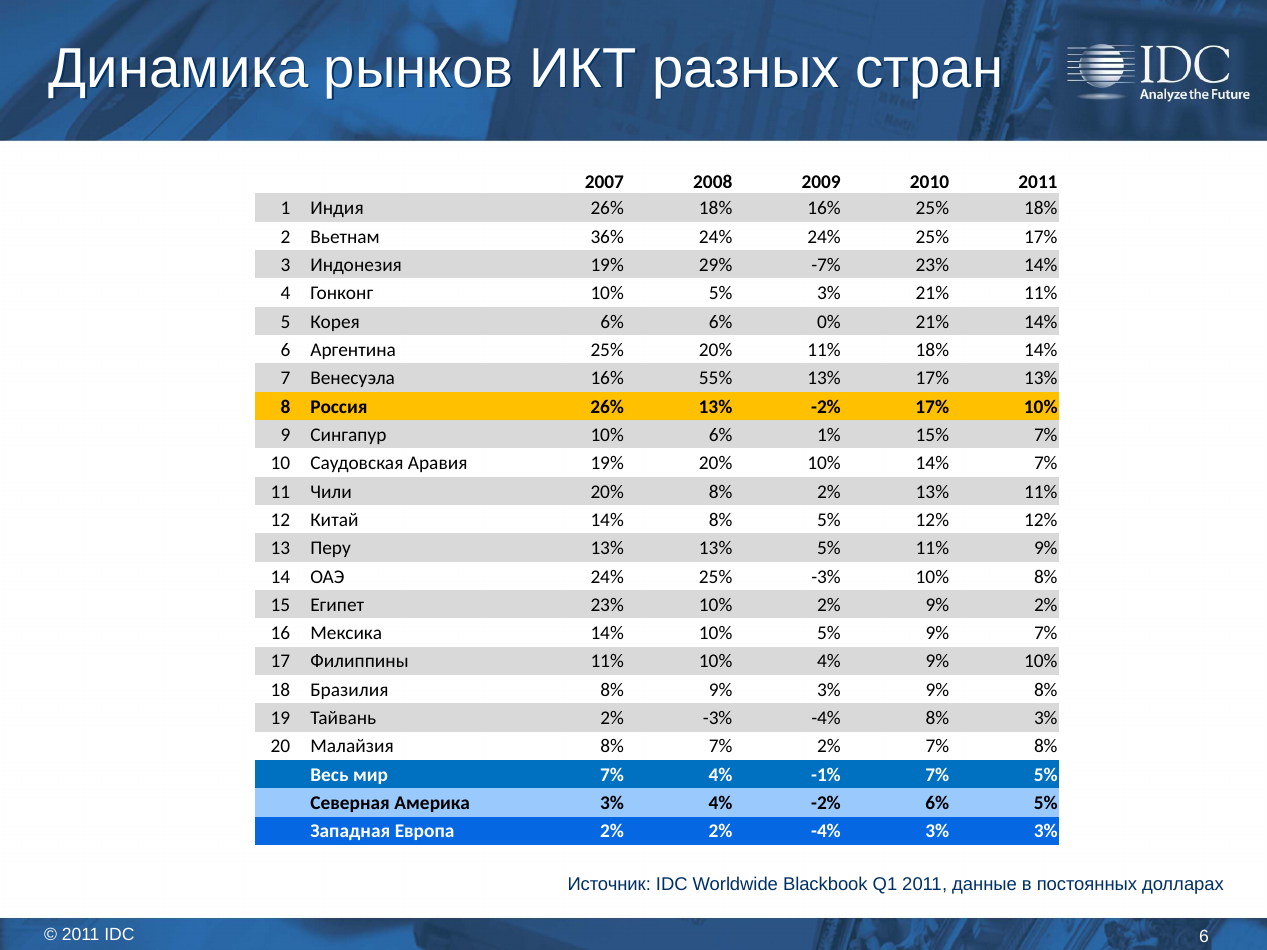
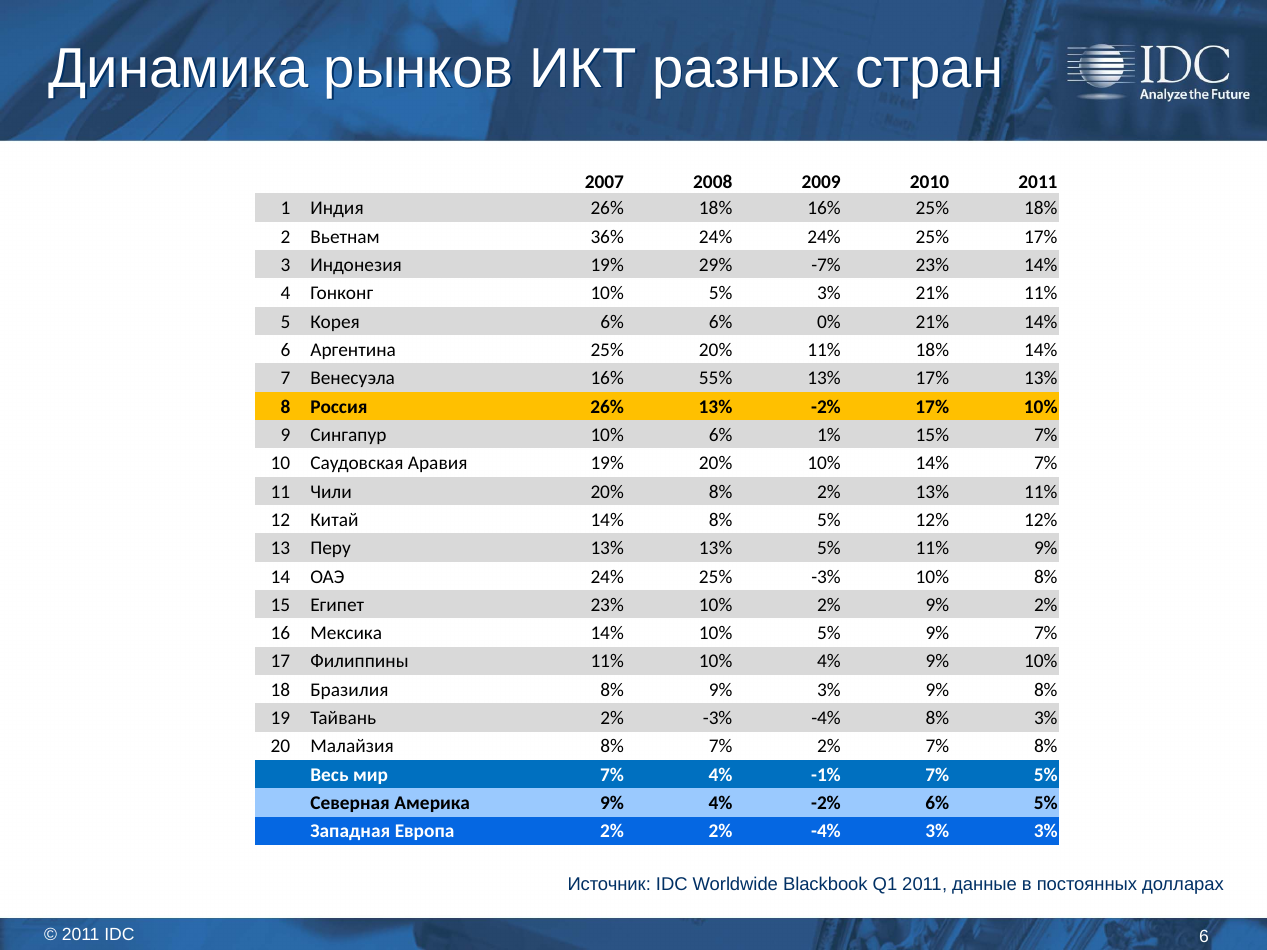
Америка 3%: 3% -> 9% (612, 803)
